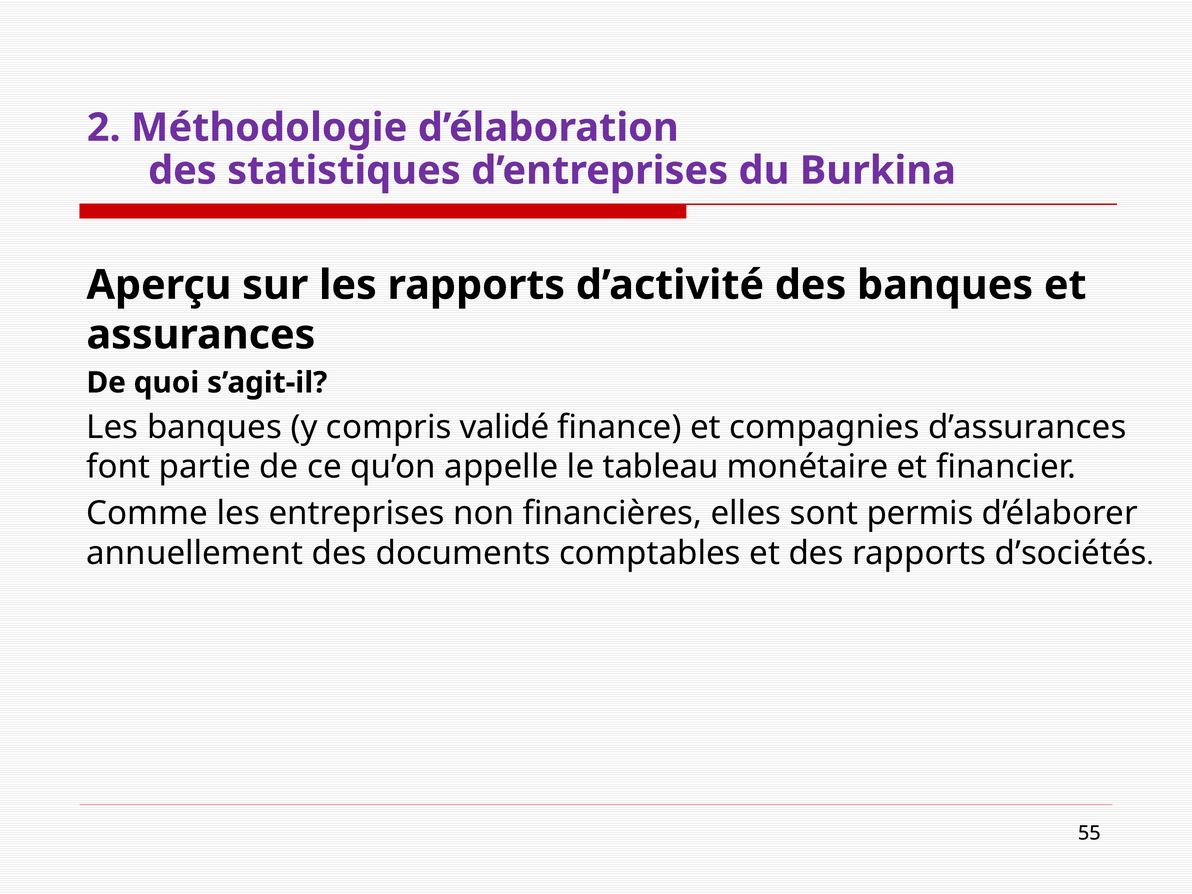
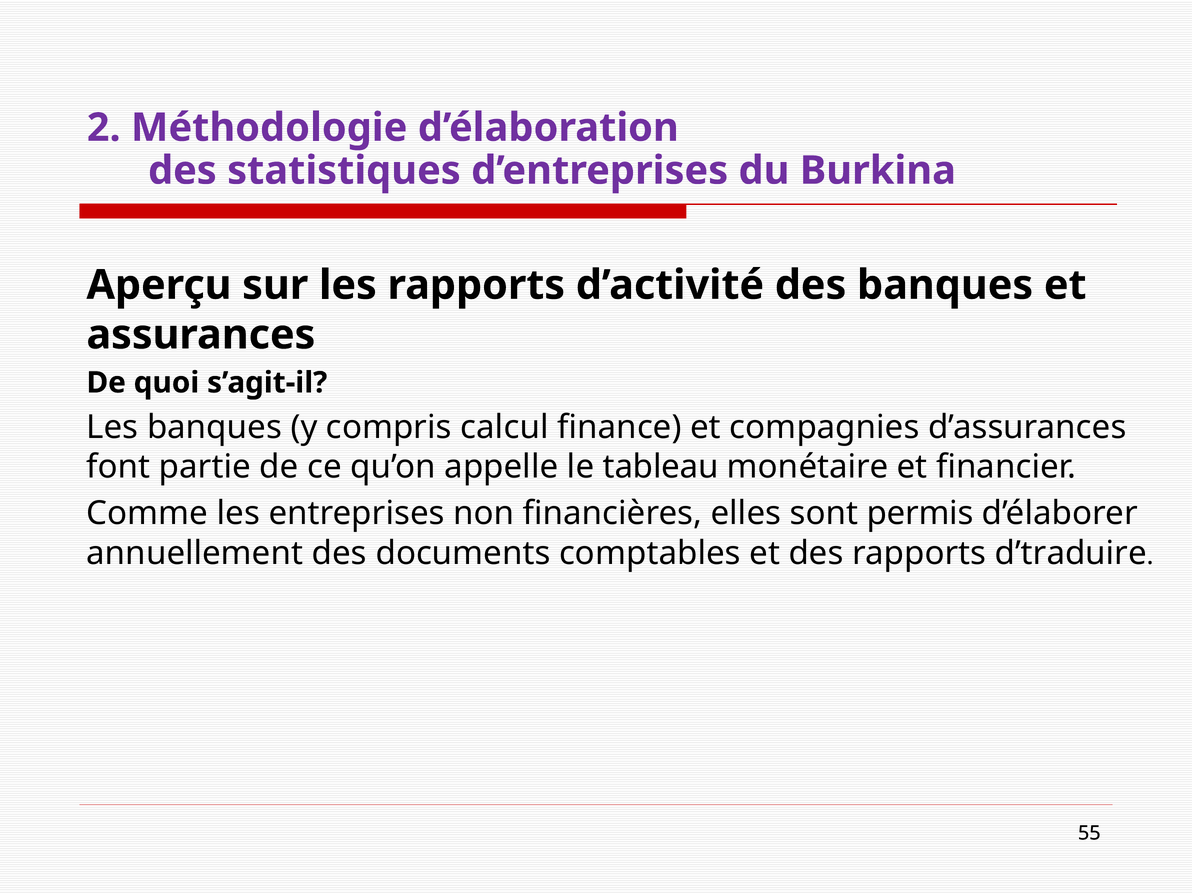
validé: validé -> calcul (504, 427)
d’sociétés: d’sociétés -> d’traduire (1071, 553)
